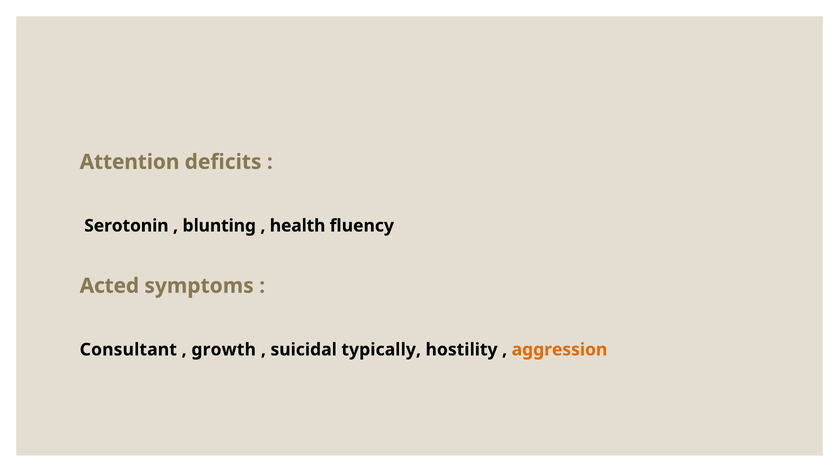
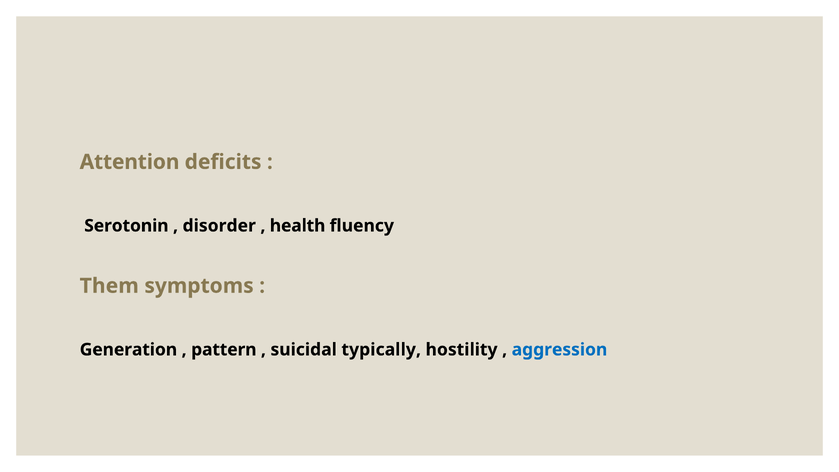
blunting: blunting -> disorder (219, 226)
Acted: Acted -> Them (109, 286)
Consultant: Consultant -> Generation (128, 350)
growth: growth -> pattern (224, 350)
aggression colour: orange -> blue (559, 350)
